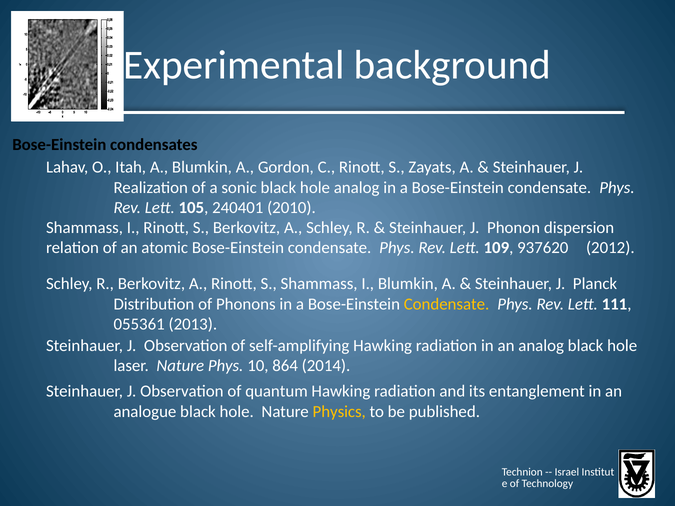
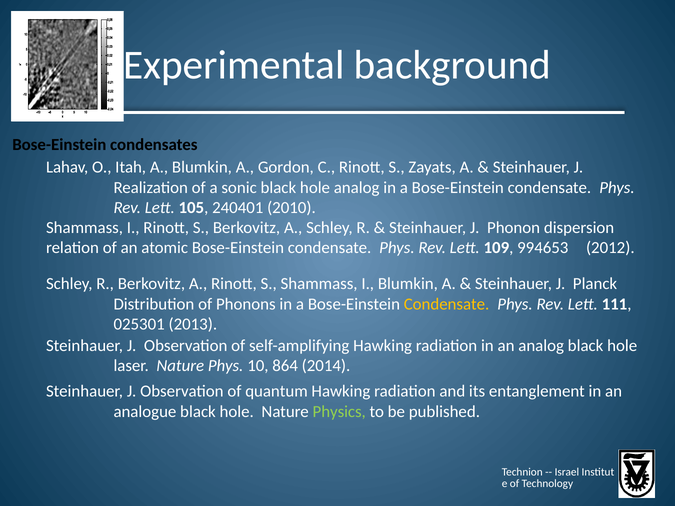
937620: 937620 -> 994653 (543, 248)
055361: 055361 -> 025301 (139, 324)
Physics colour: yellow -> light green (339, 412)
